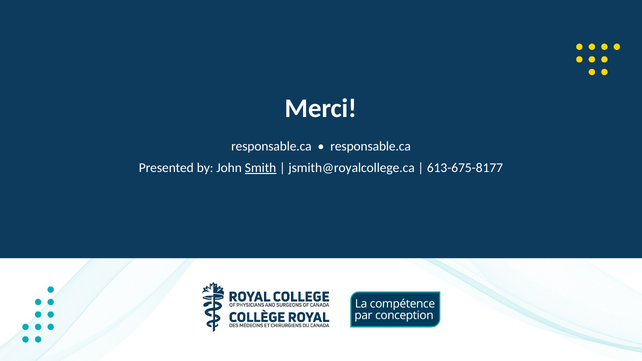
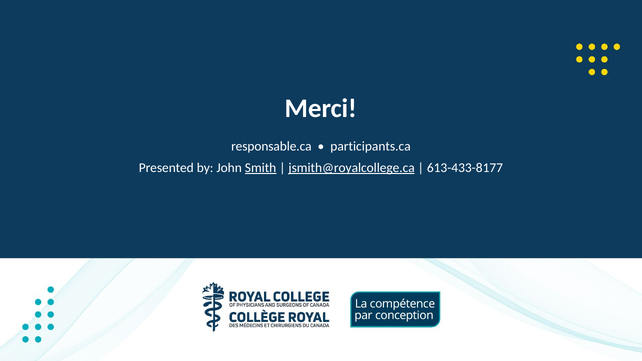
responsable.ca: responsable.ca -> participants.ca (371, 147)
jsmith@royalcollege.ca underline: none -> present (352, 168)
613-675-8177: 613-675-8177 -> 613-433-8177 (465, 168)
